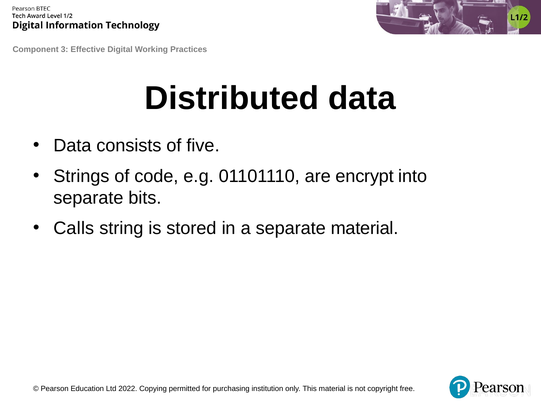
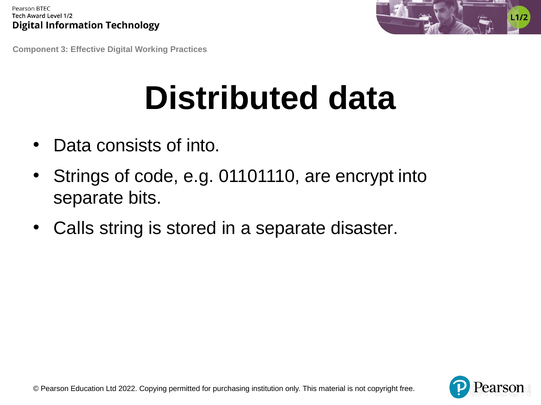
of five: five -> into (203, 146)
separate material: material -> disaster (365, 229)
